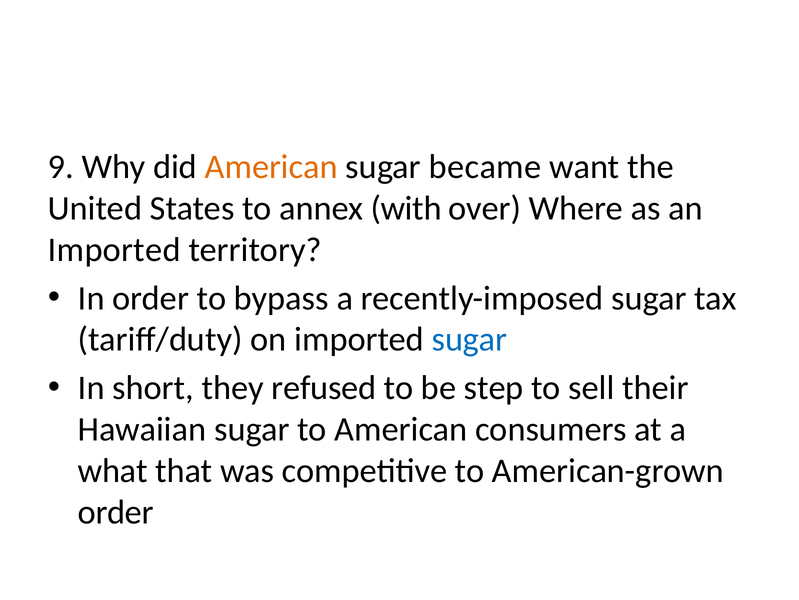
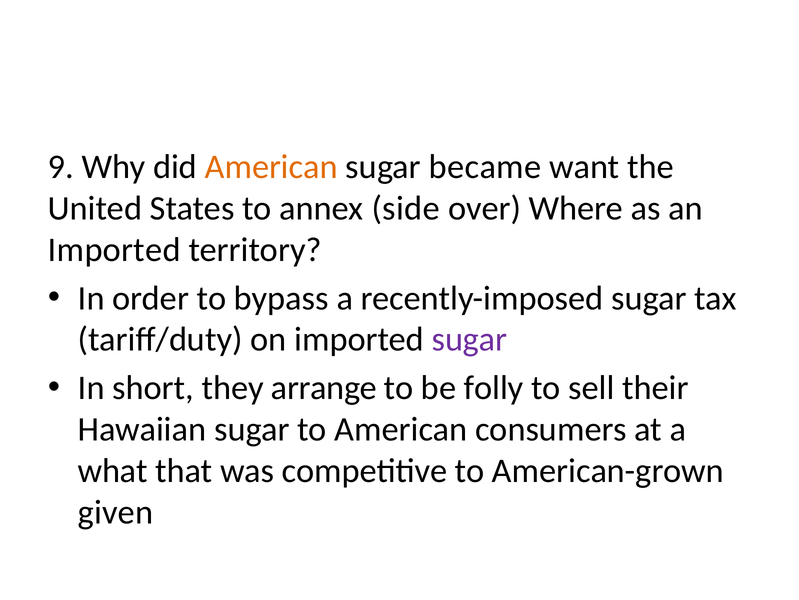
with: with -> side (406, 208)
sugar colour: blue -> purple (469, 339)
refused: refused -> arrange (324, 388)
step: step -> folly (494, 388)
order: order -> given (116, 512)
